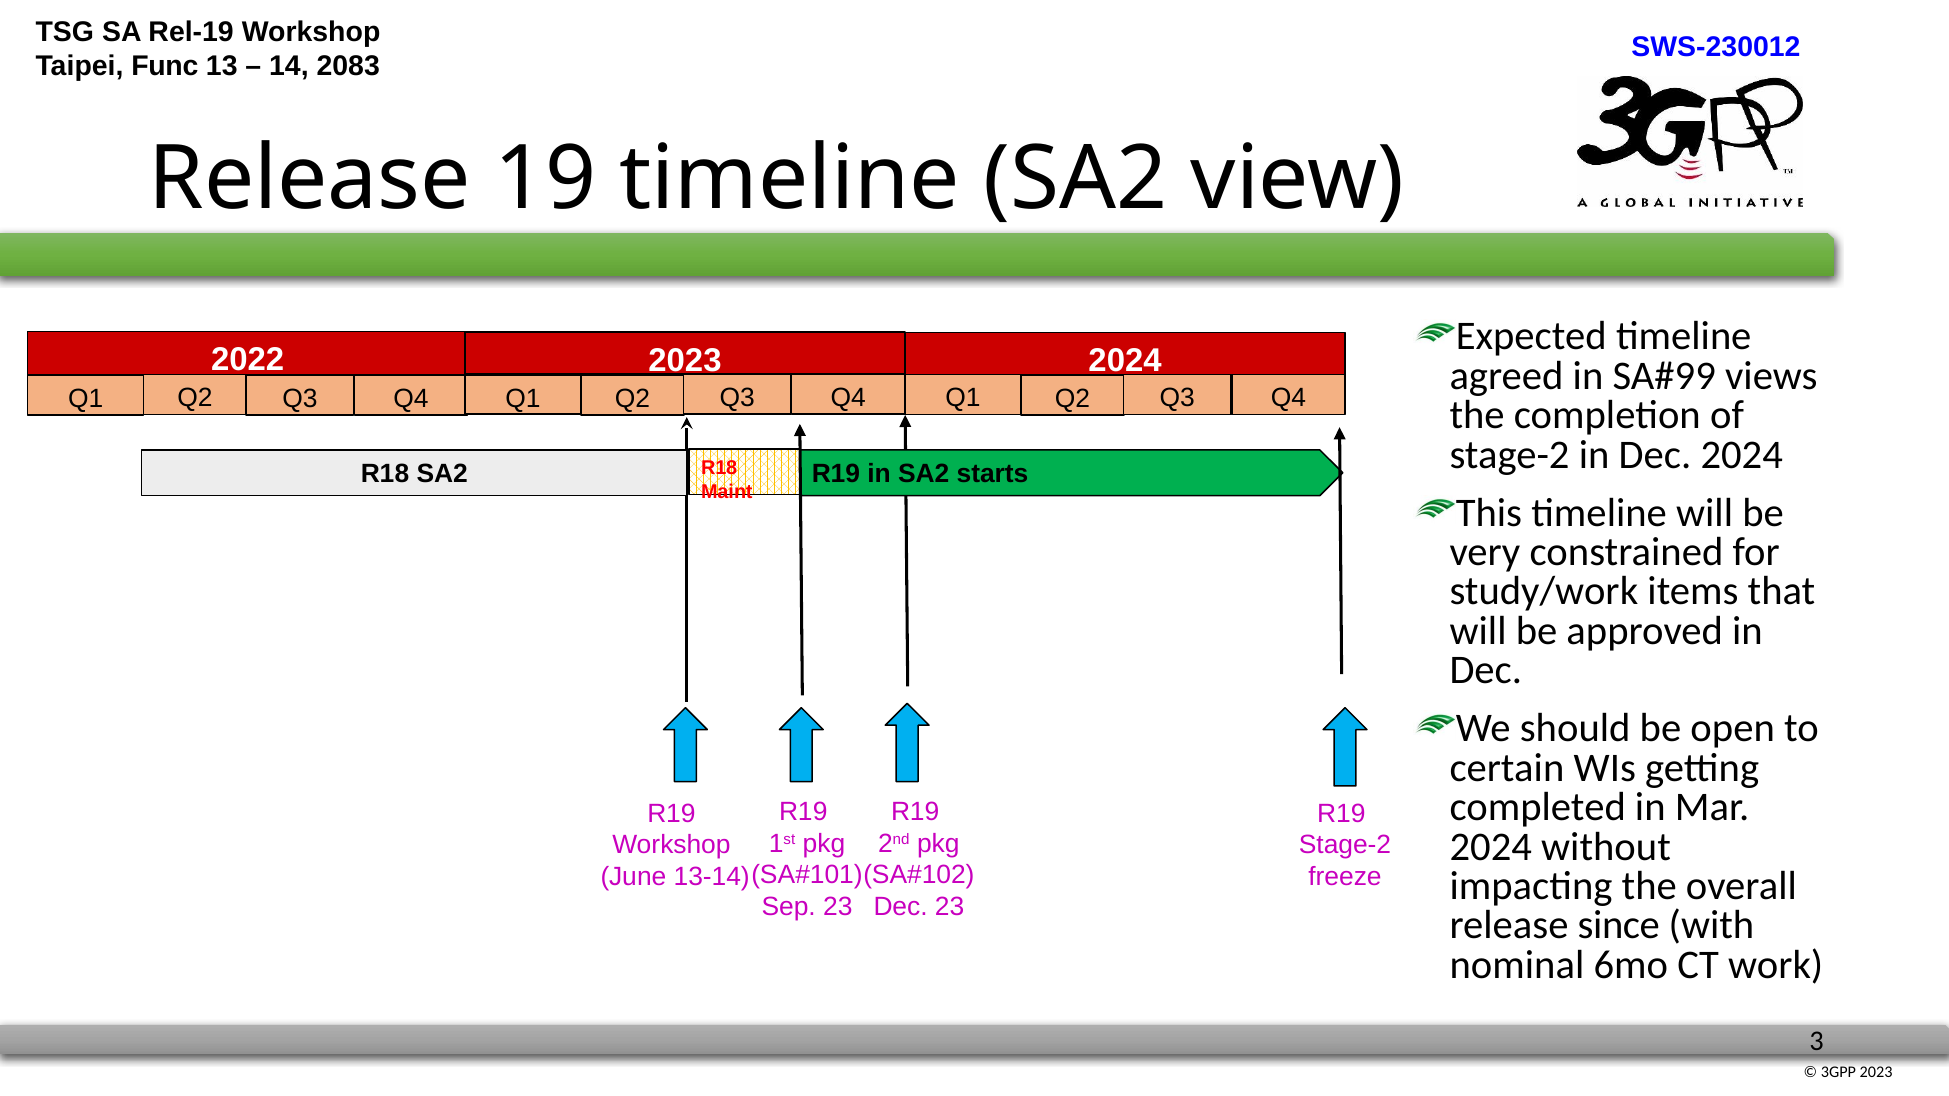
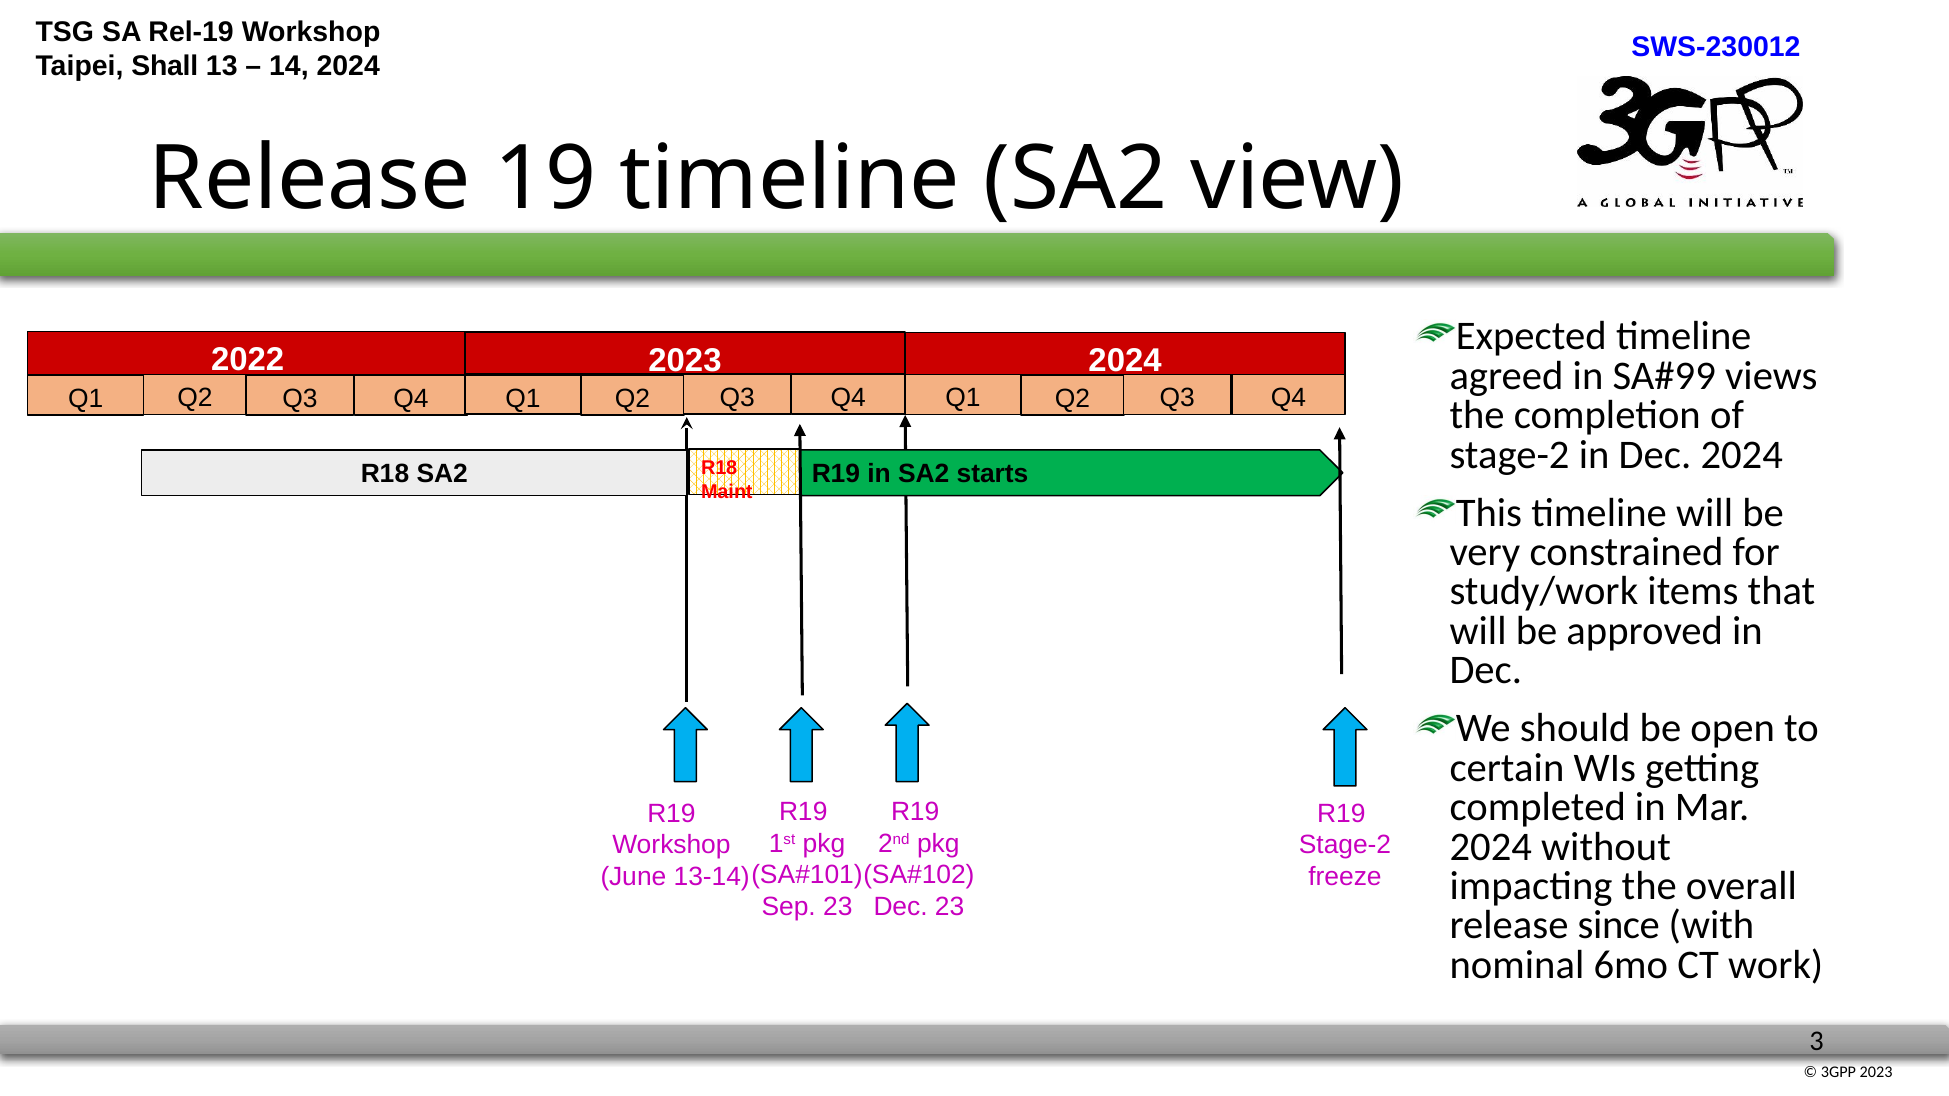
Func: Func -> Shall (165, 66)
2083: 2083 -> 2024 (348, 66)
